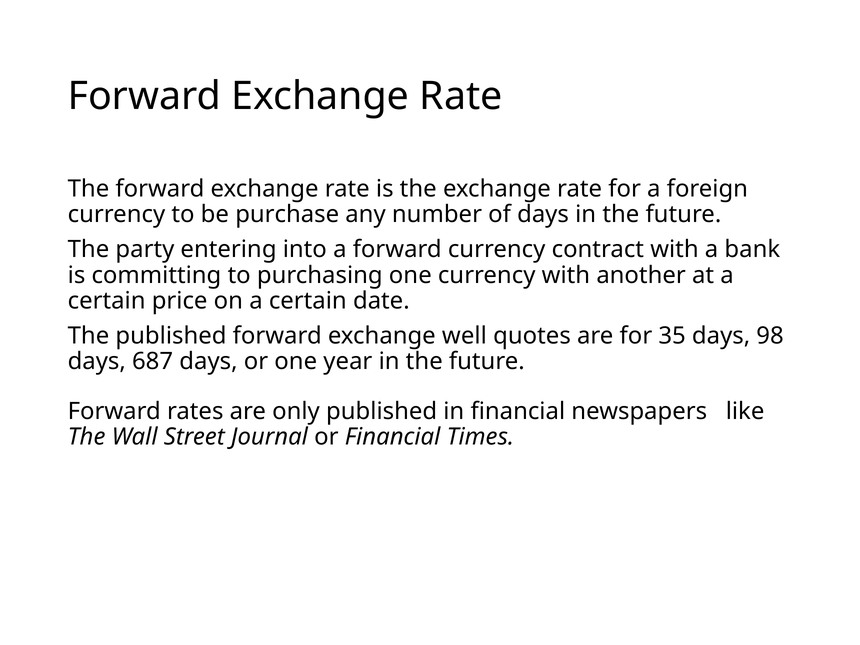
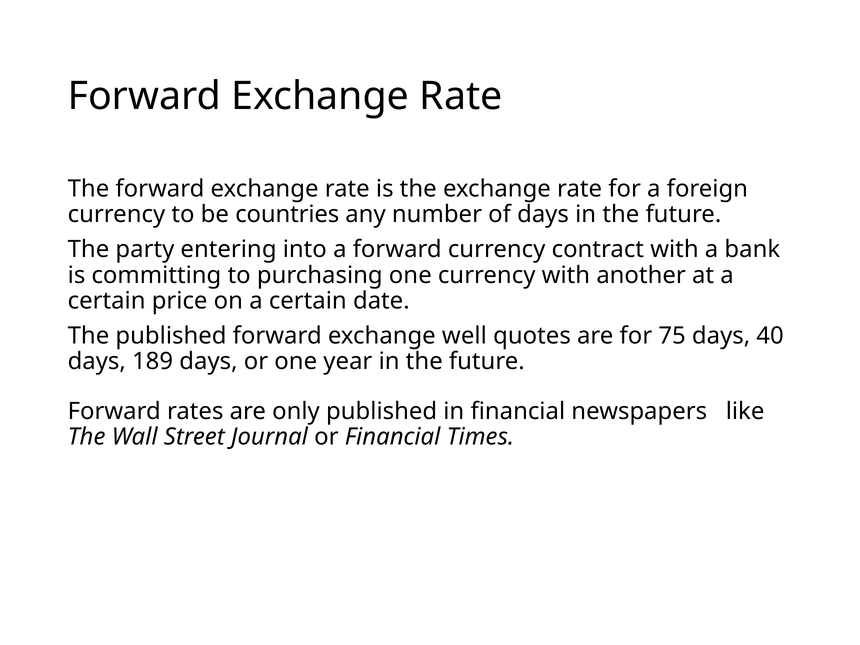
purchase: purchase -> countries (287, 215)
35: 35 -> 75 (672, 336)
98: 98 -> 40 (770, 336)
687: 687 -> 189 (153, 362)
